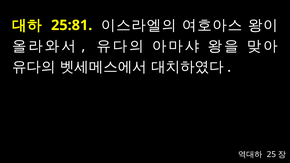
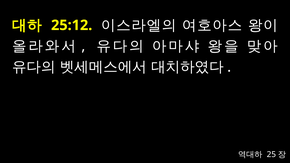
25:81: 25:81 -> 25:12 (72, 25)
